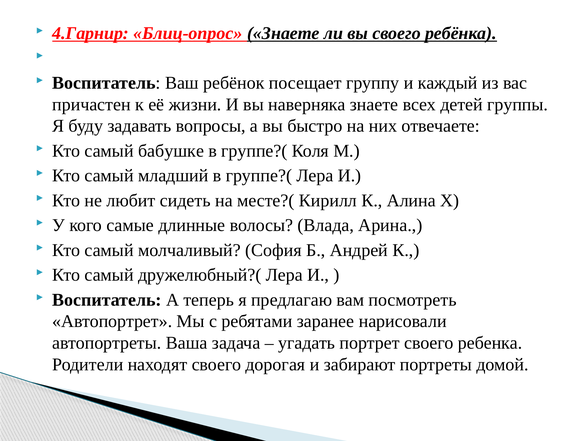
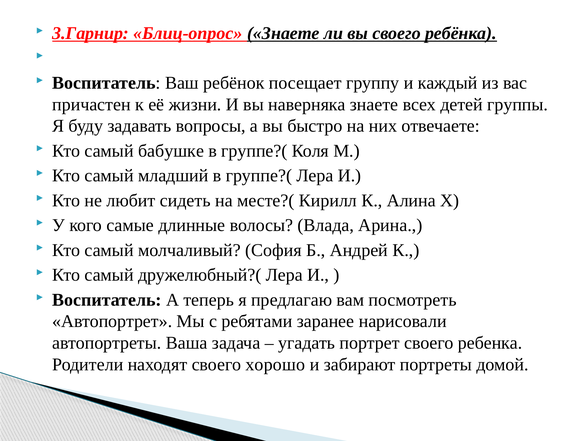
4.Гарнир: 4.Гарнир -> 3.Гарнир (91, 33)
дорогая: дорогая -> хорошо (275, 364)
